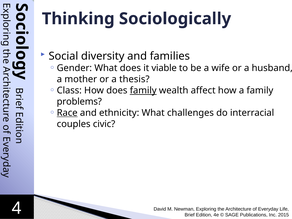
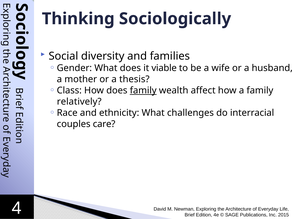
problems: problems -> relatively (79, 102)
Race underline: present -> none (67, 113)
civic: civic -> care (104, 124)
